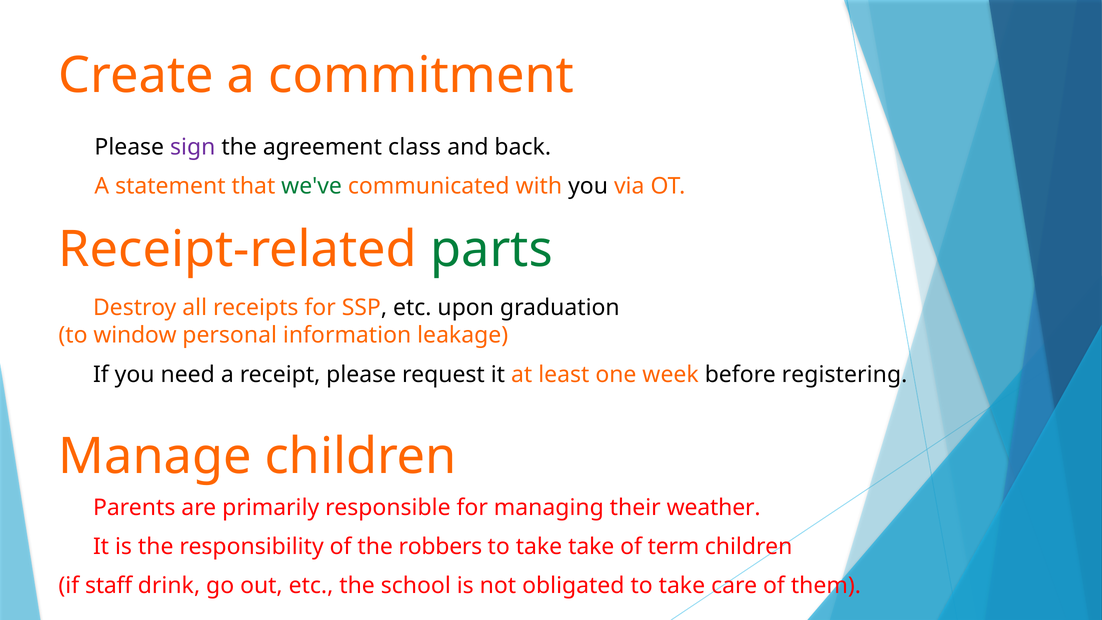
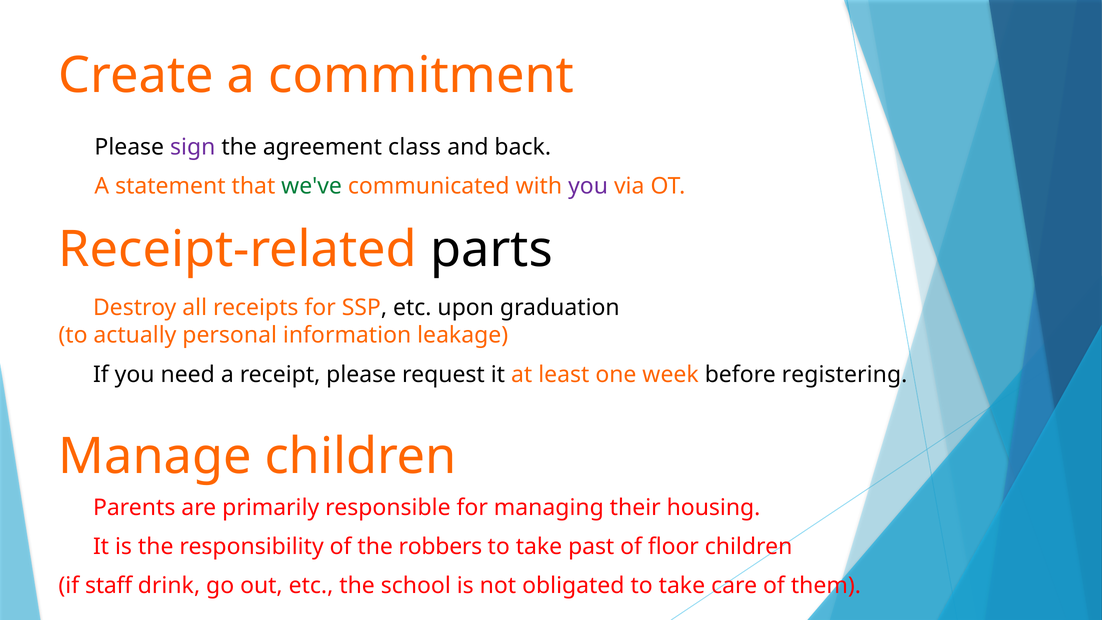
you colour: black -> purple (588, 186)
parts colour: green -> black (491, 250)
window: window -> actually (135, 335)
weather: weather -> housing (714, 508)
take take: take -> past (591, 547)
term: term -> floor (673, 547)
